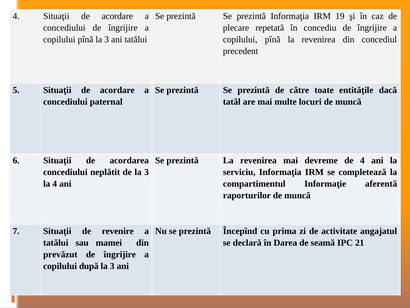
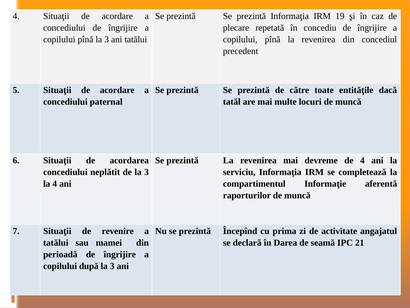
prevăzut: prevăzut -> perioadă (60, 254)
